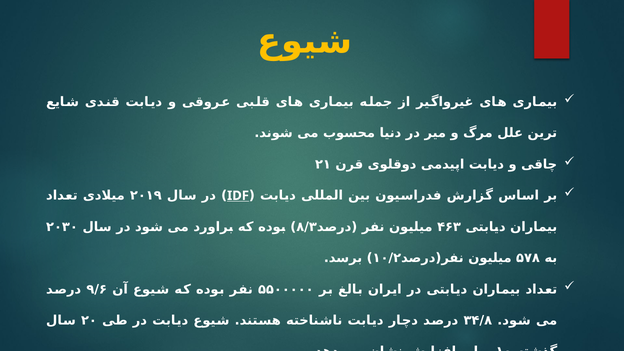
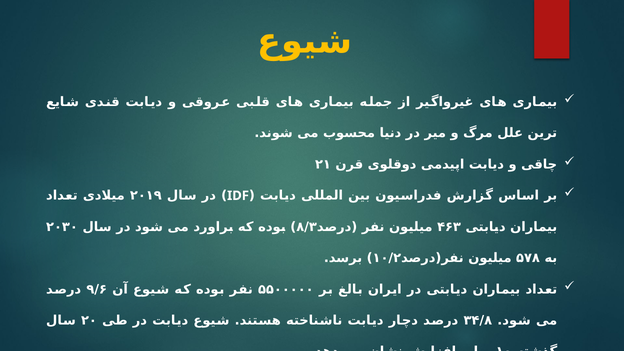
IDF underline: present -> none (238, 196)
